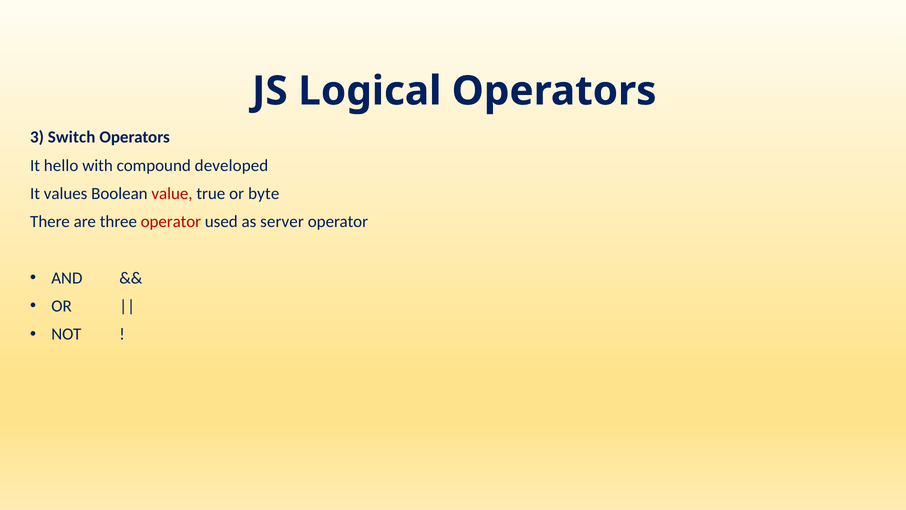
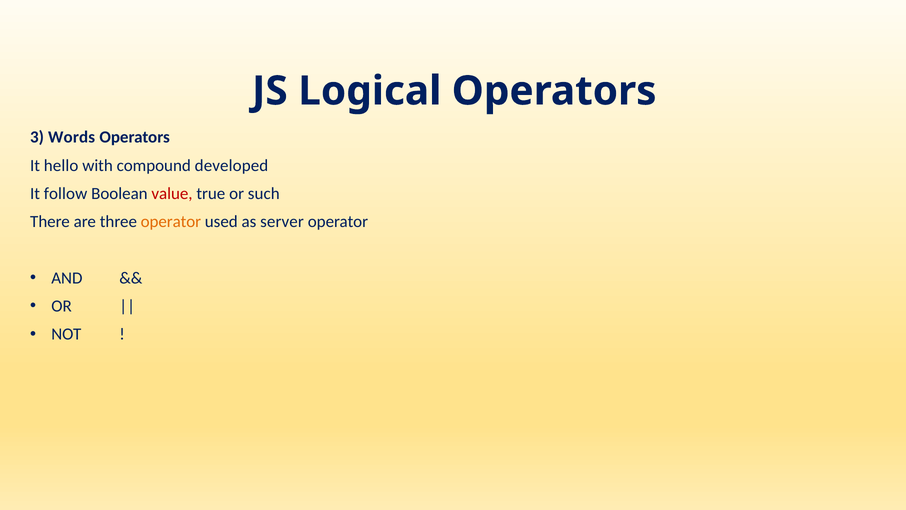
Switch: Switch -> Words (72, 137)
values: values -> follow (66, 193)
byte: byte -> such (264, 193)
operator colour: red -> orange (171, 222)
